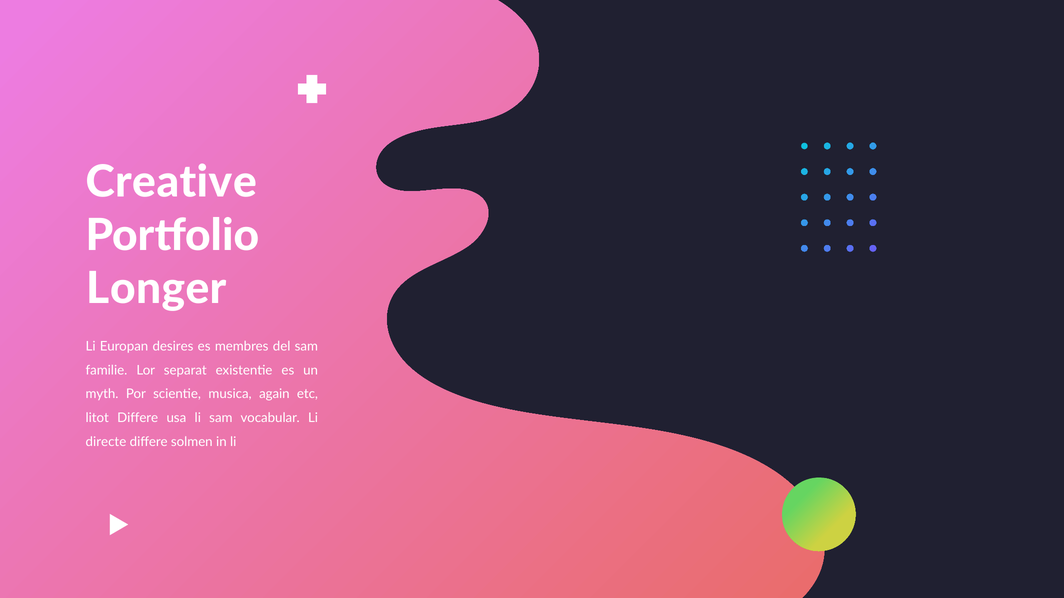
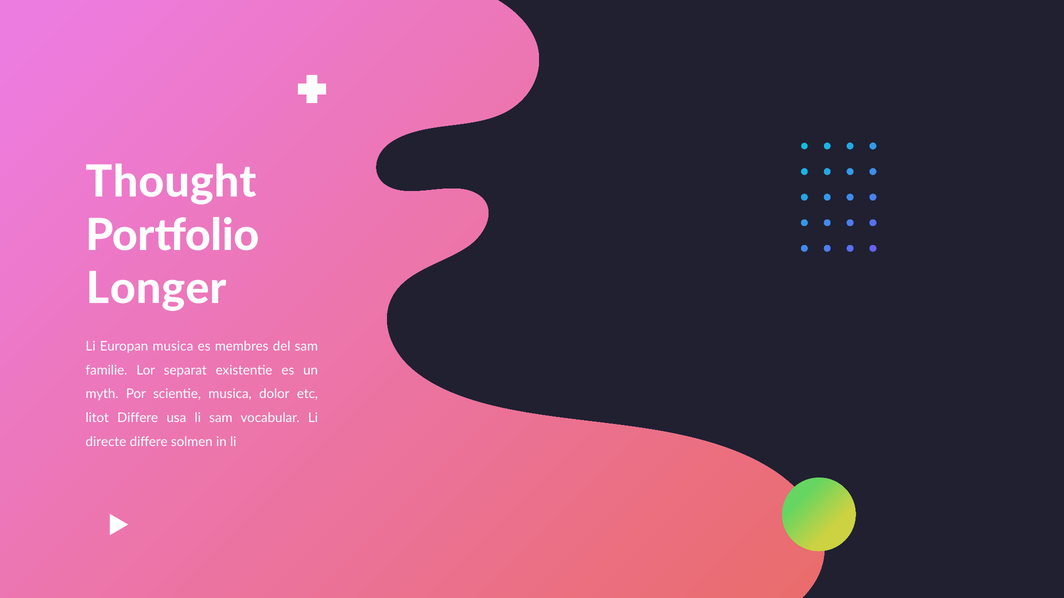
Creative: Creative -> Thought (171, 182)
Europan desires: desires -> musica (173, 347)
again: again -> dolor (274, 394)
